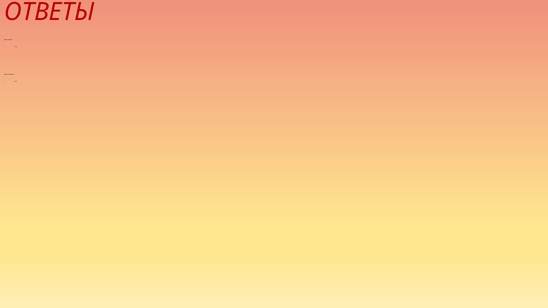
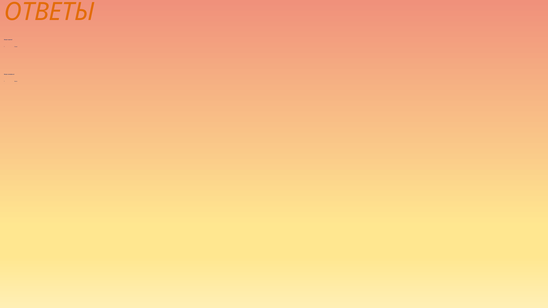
ОТВЕТЫ colour: red -> orange (49, 12)
